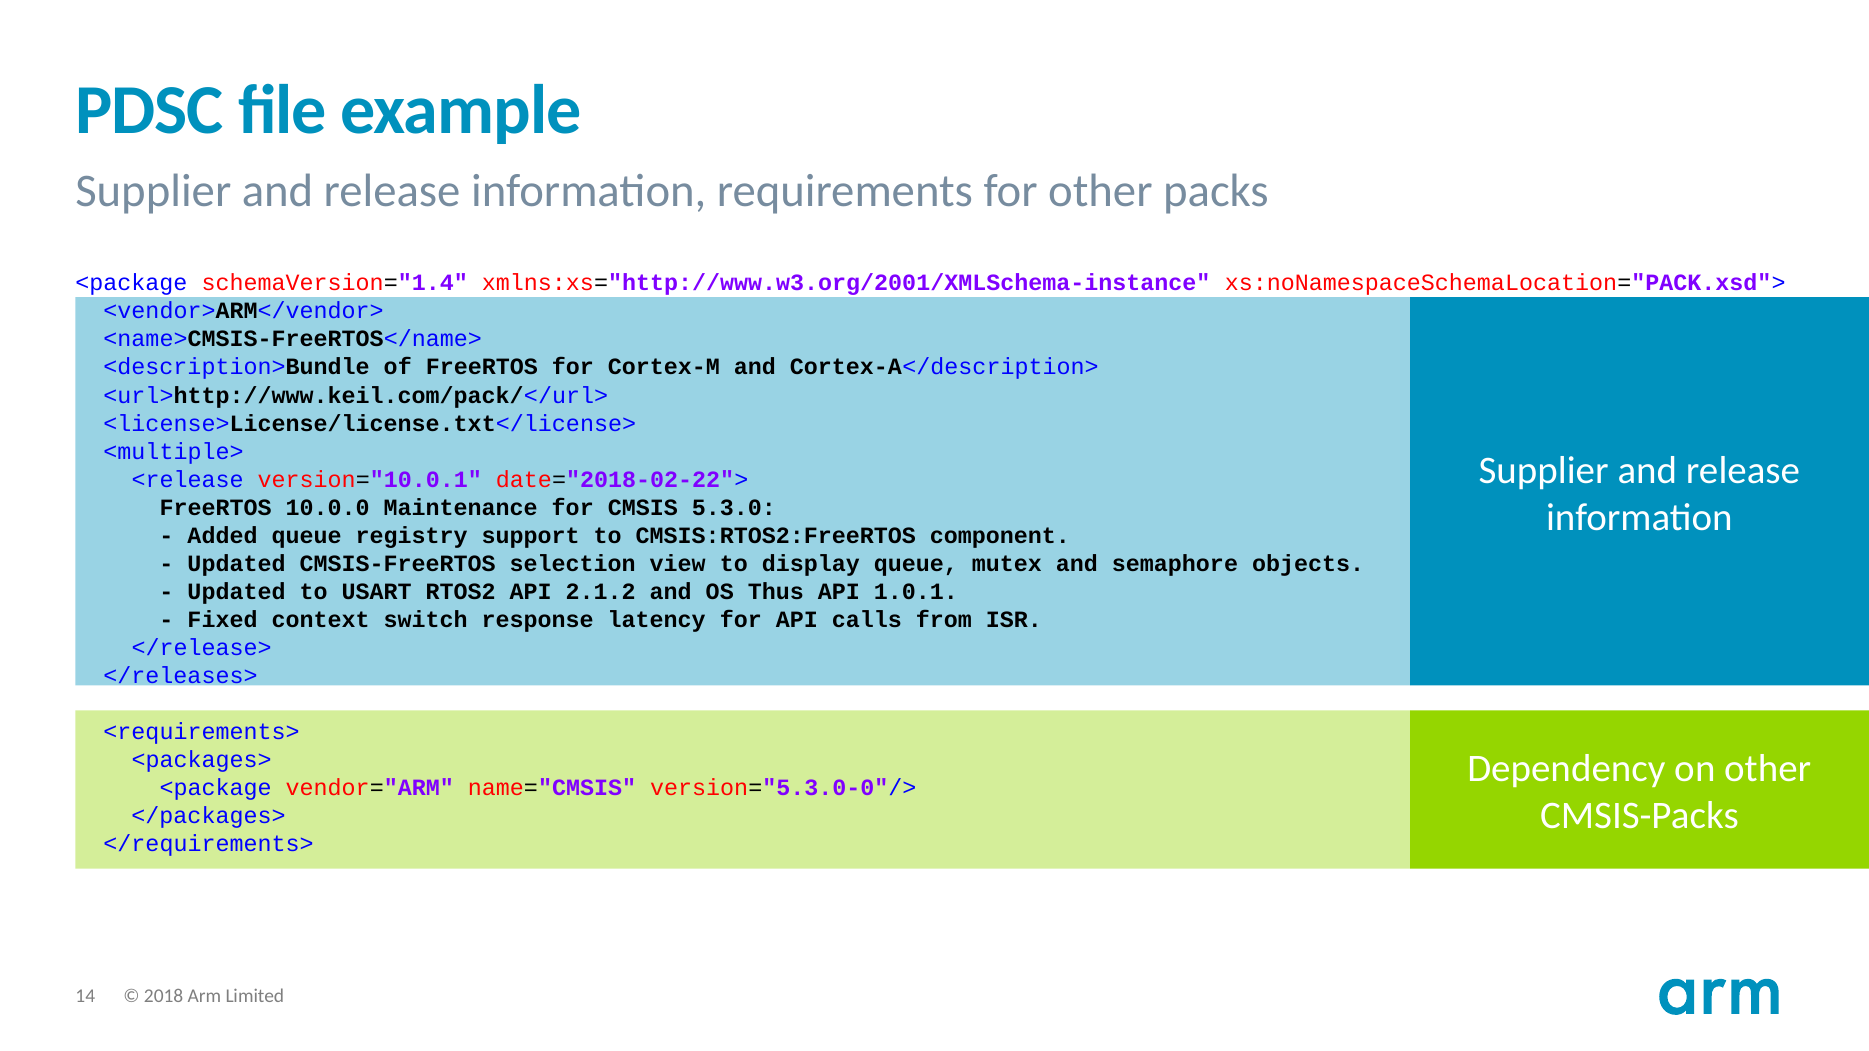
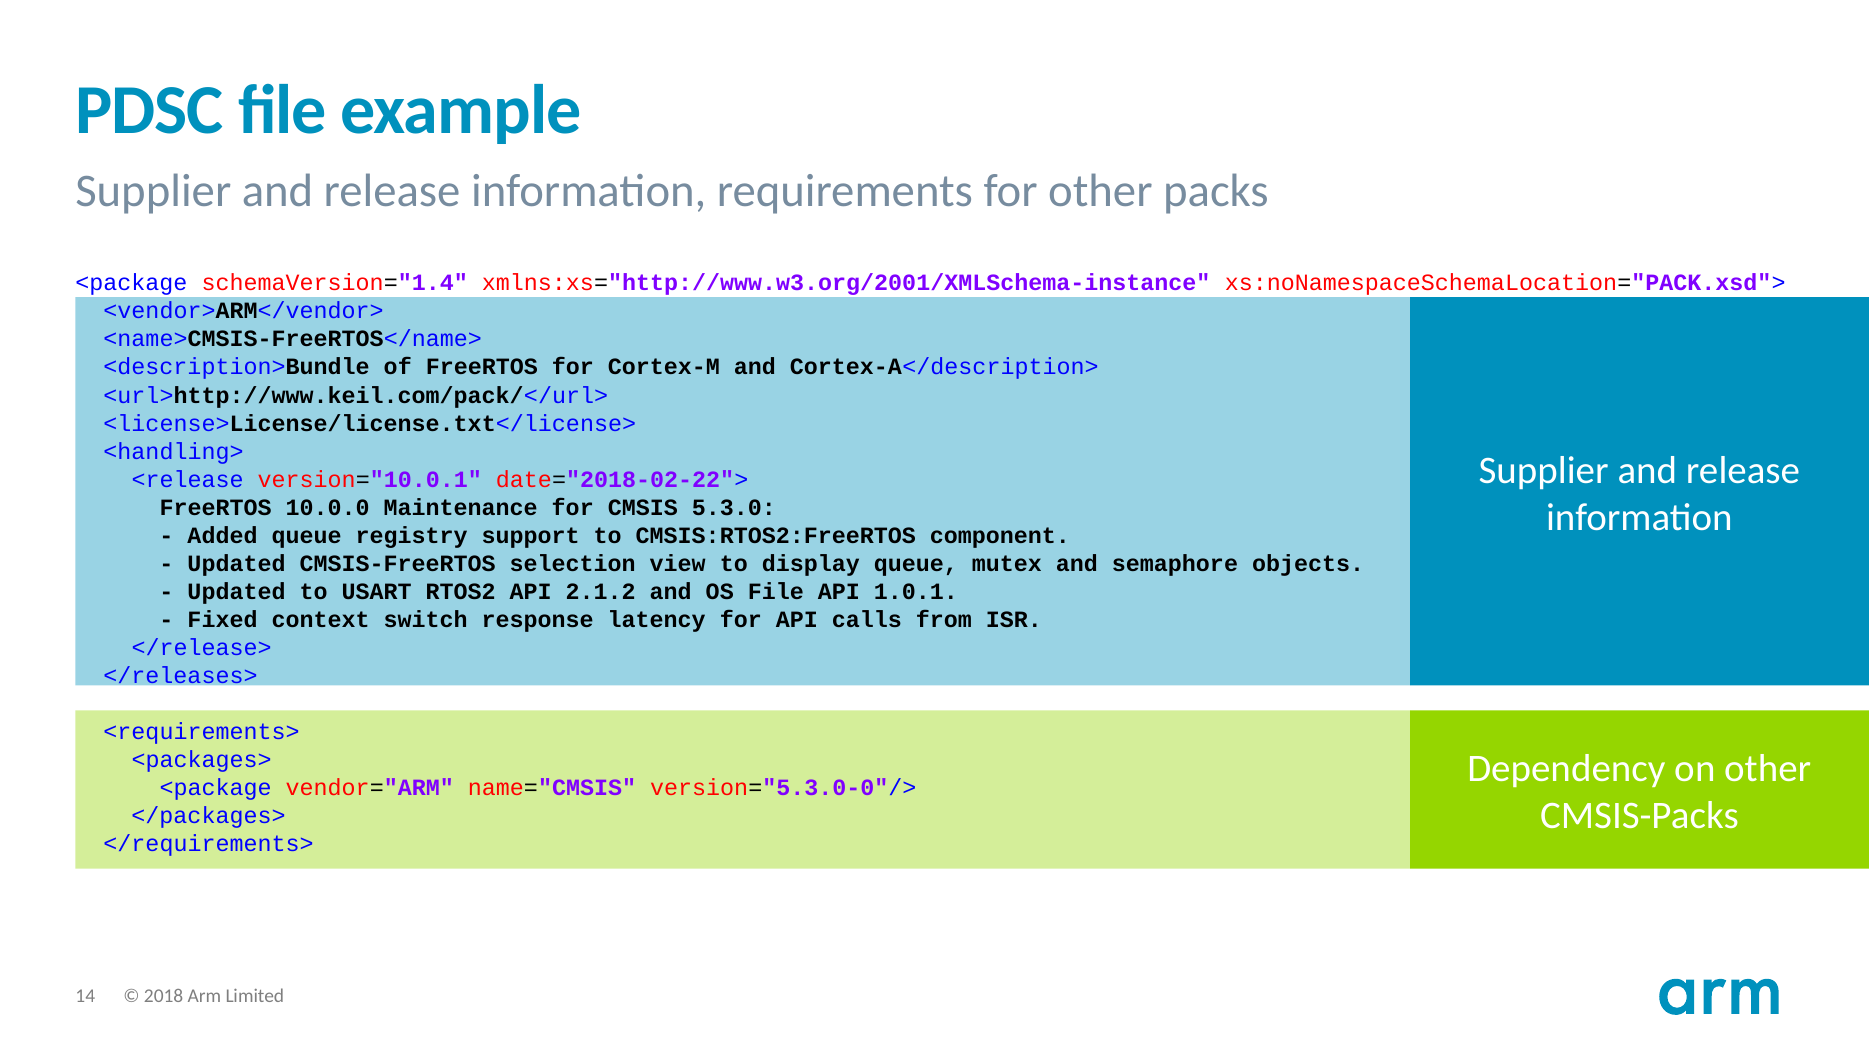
<multiple>: <multiple> -> <handling> (174, 452)
OS Thus: Thus -> File (776, 592)
